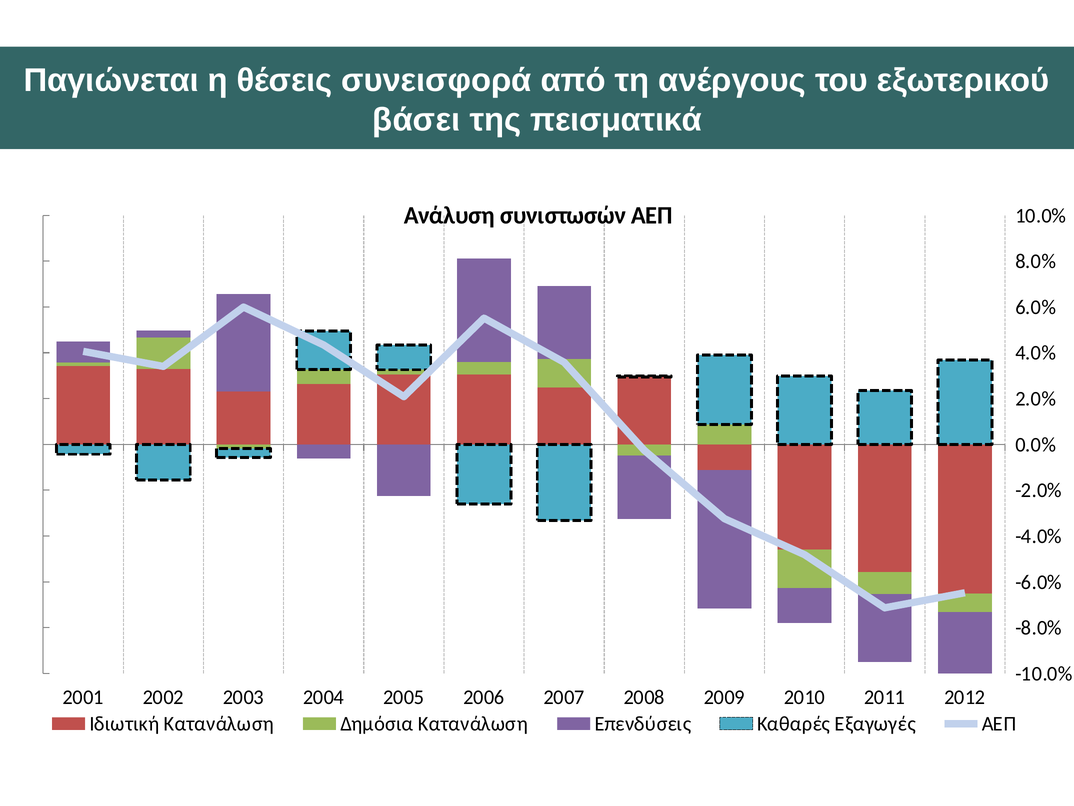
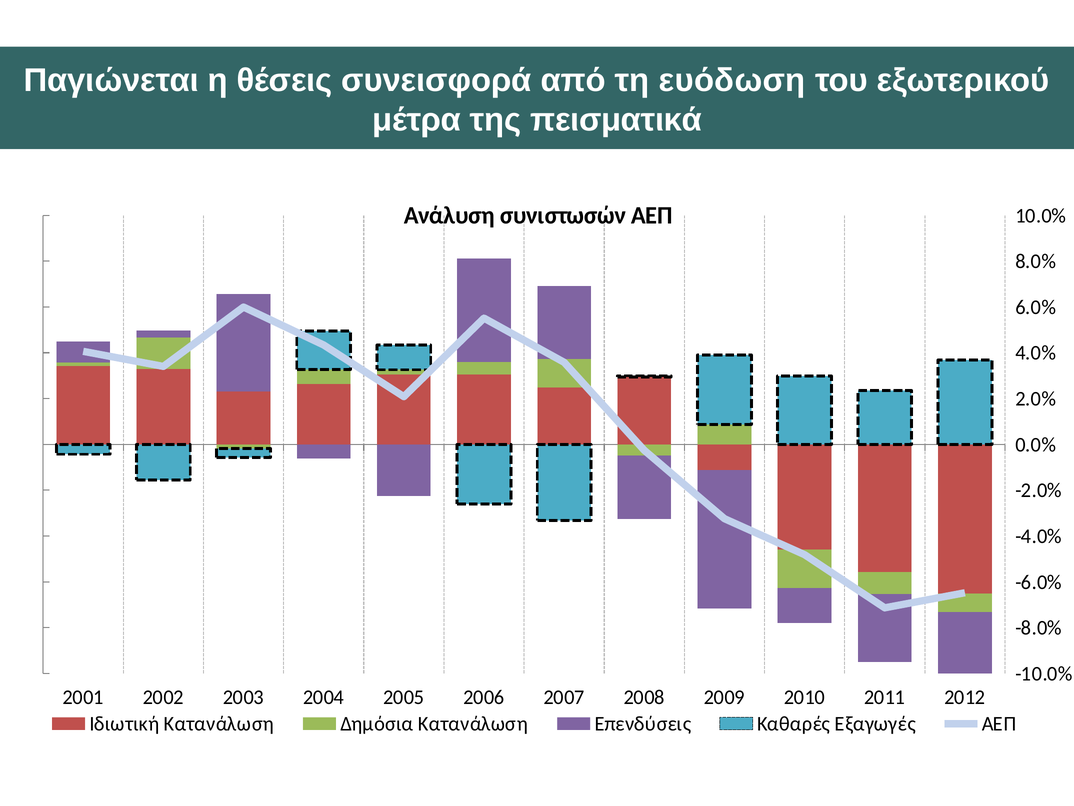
ανέργους: ανέργους -> ευόδωση (732, 80)
βάσει: βάσει -> μέτρα (417, 120)
